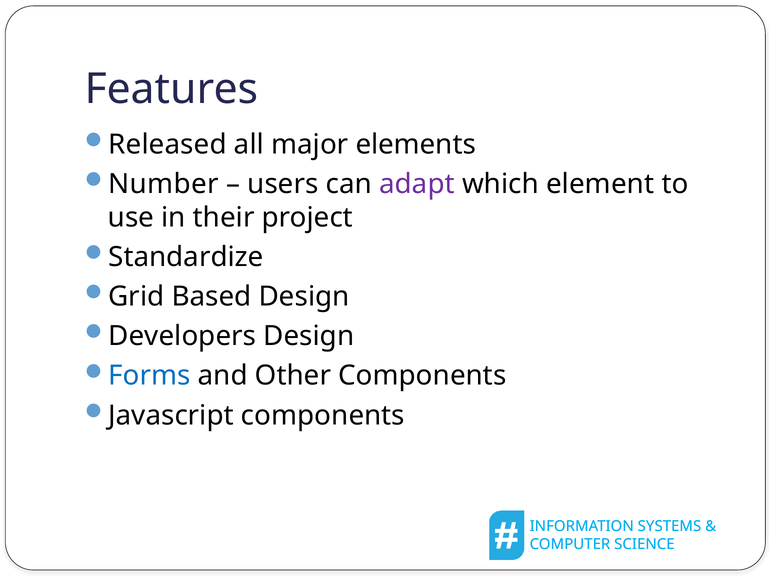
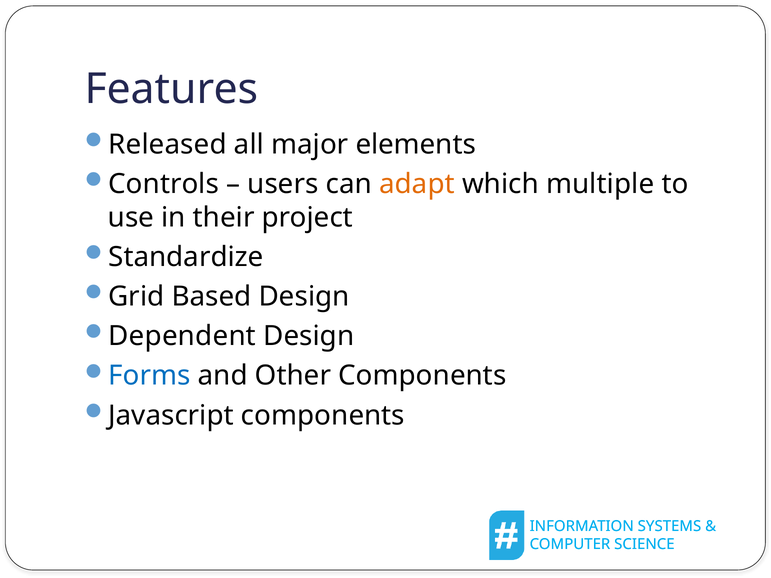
Number: Number -> Controls (164, 184)
adapt colour: purple -> orange (417, 184)
element: element -> multiple (600, 184)
Developers: Developers -> Dependent (182, 336)
